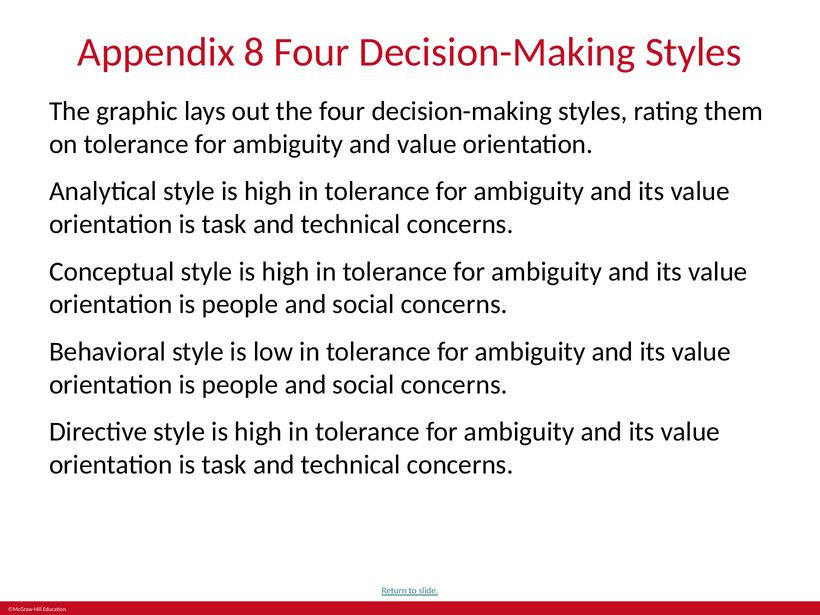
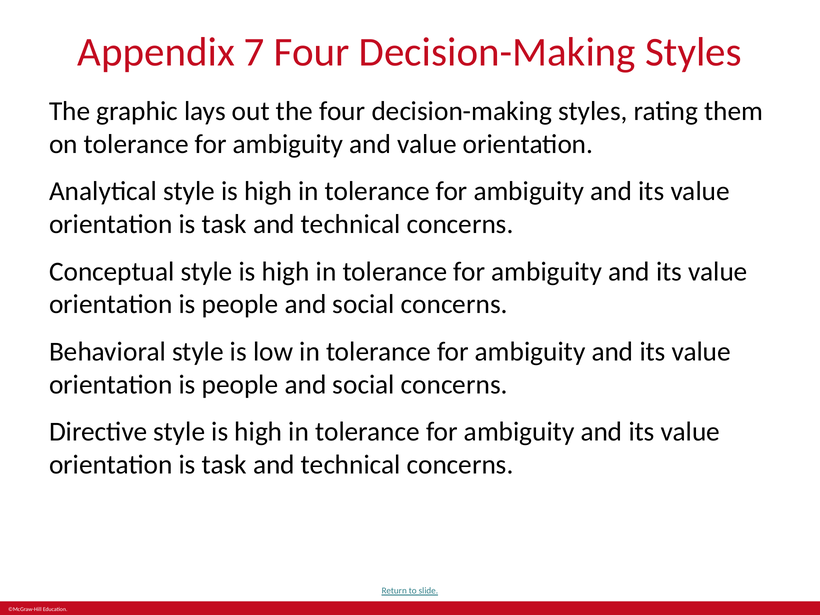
8: 8 -> 7 (254, 52)
